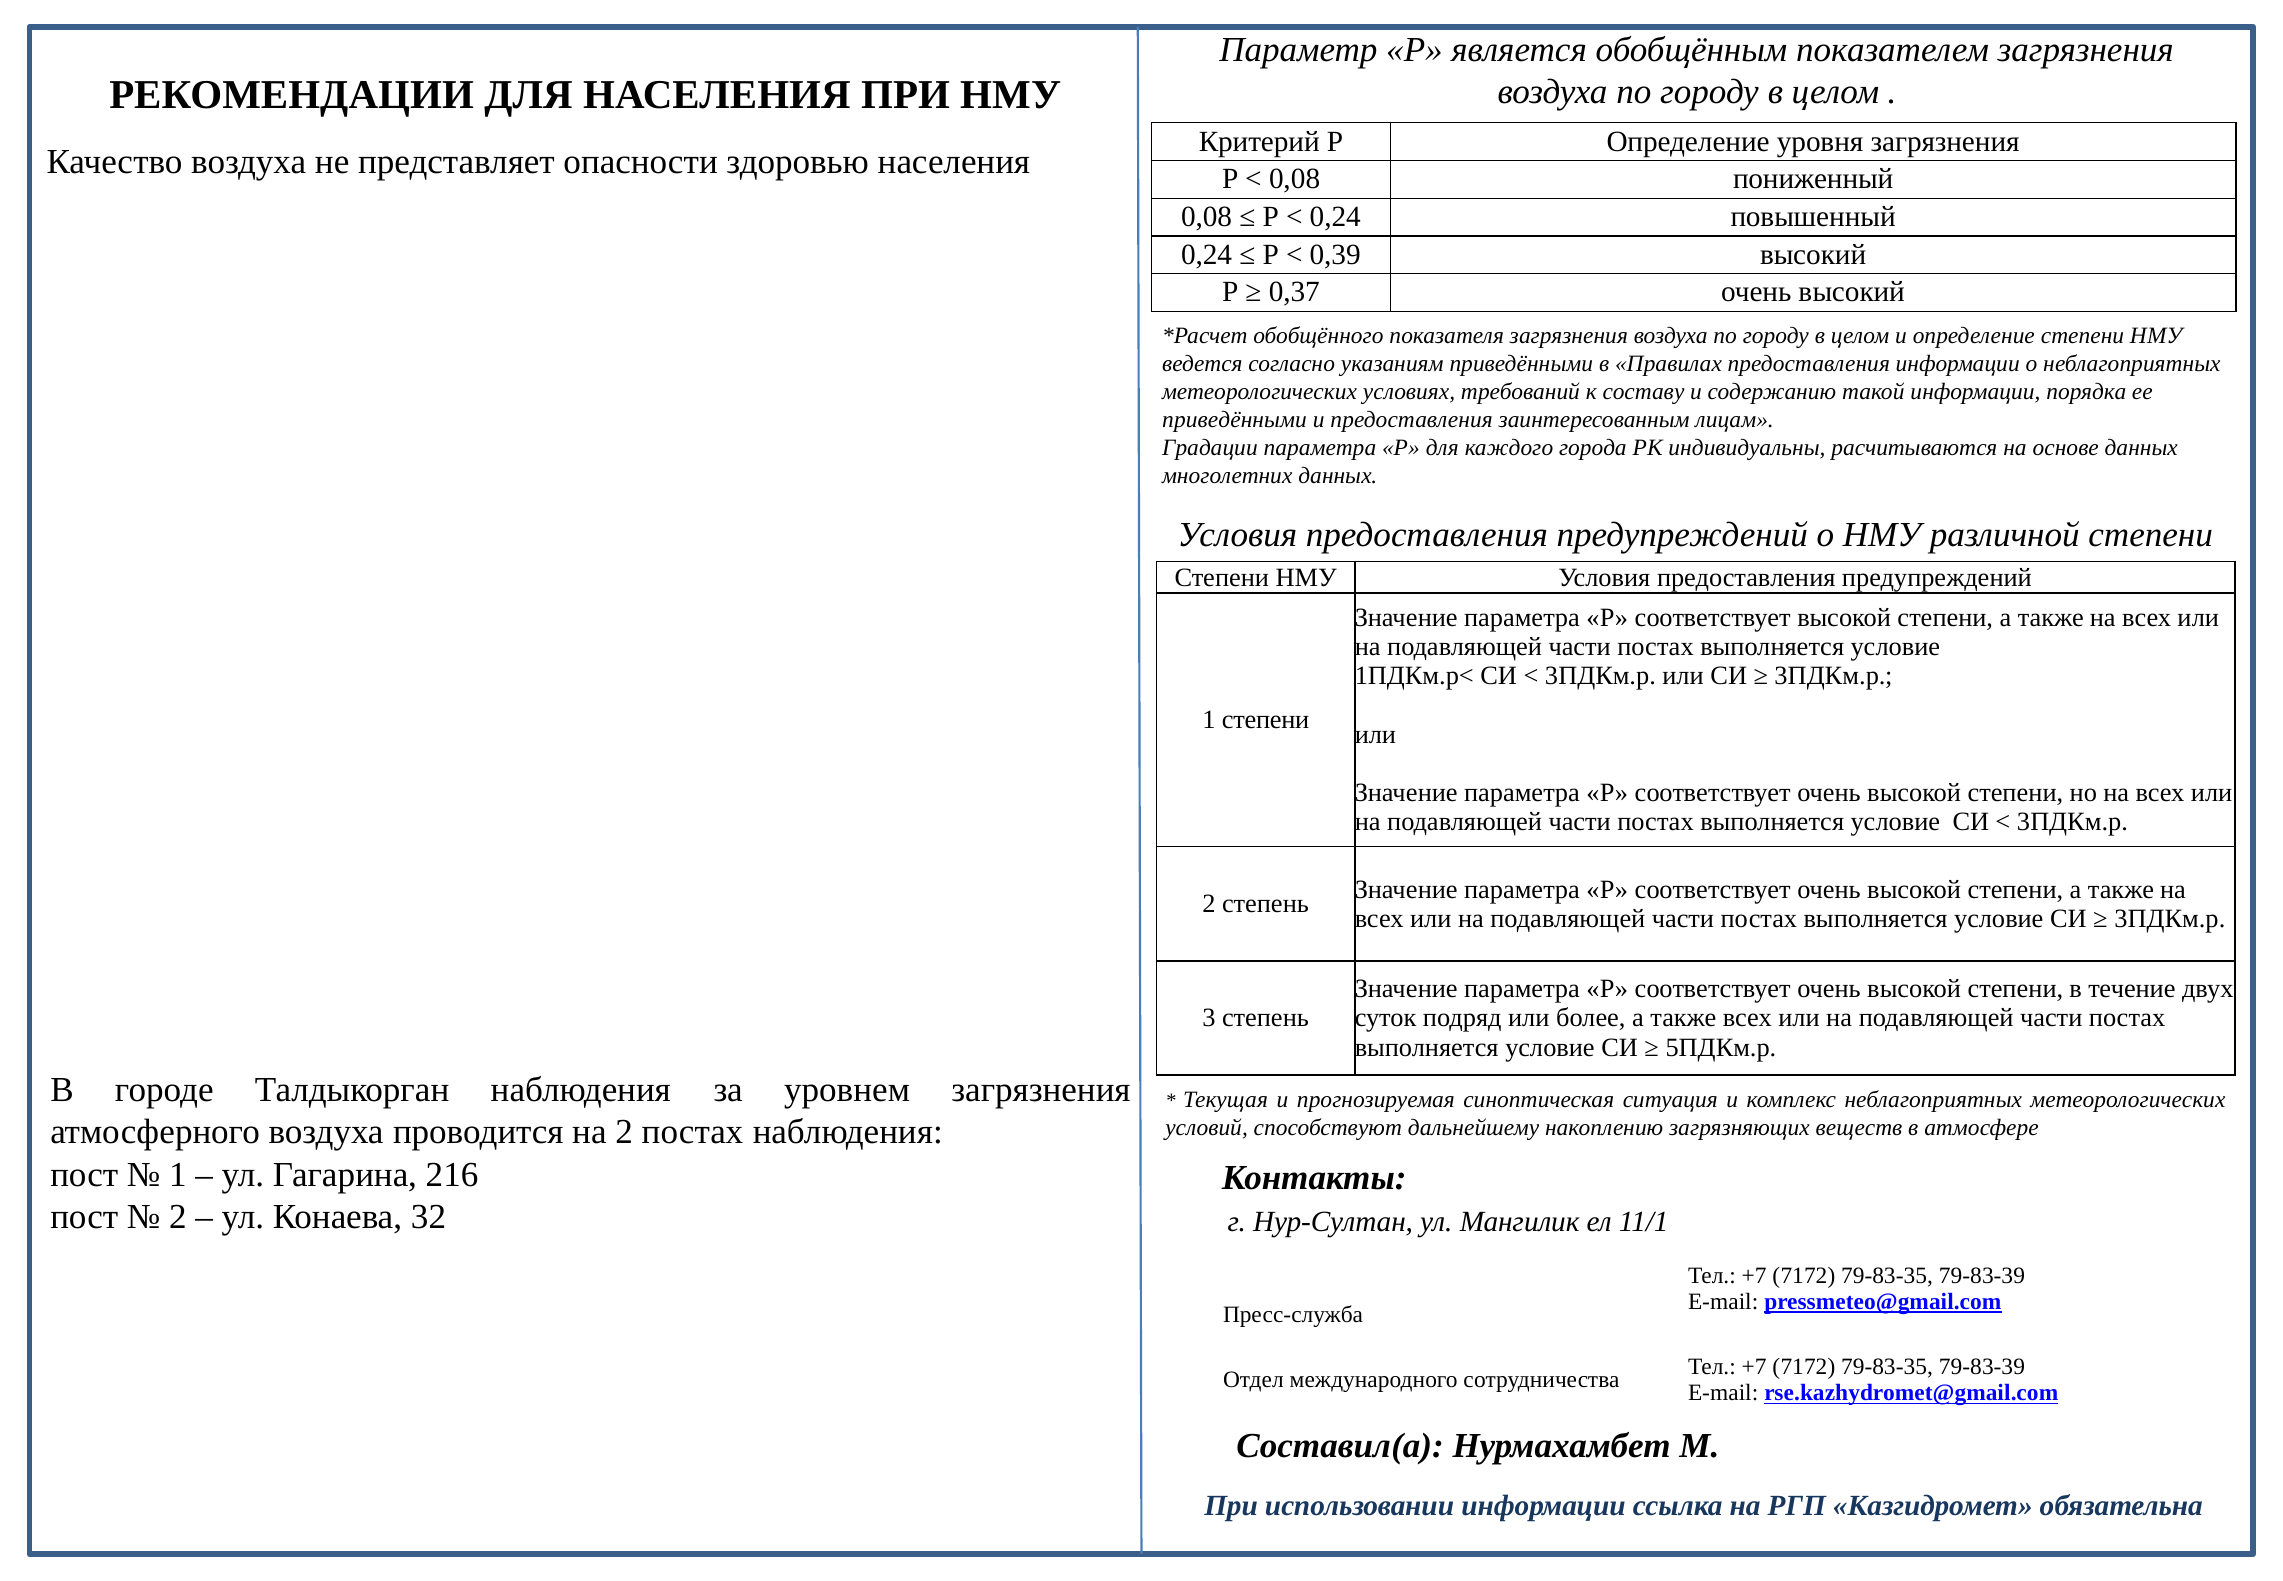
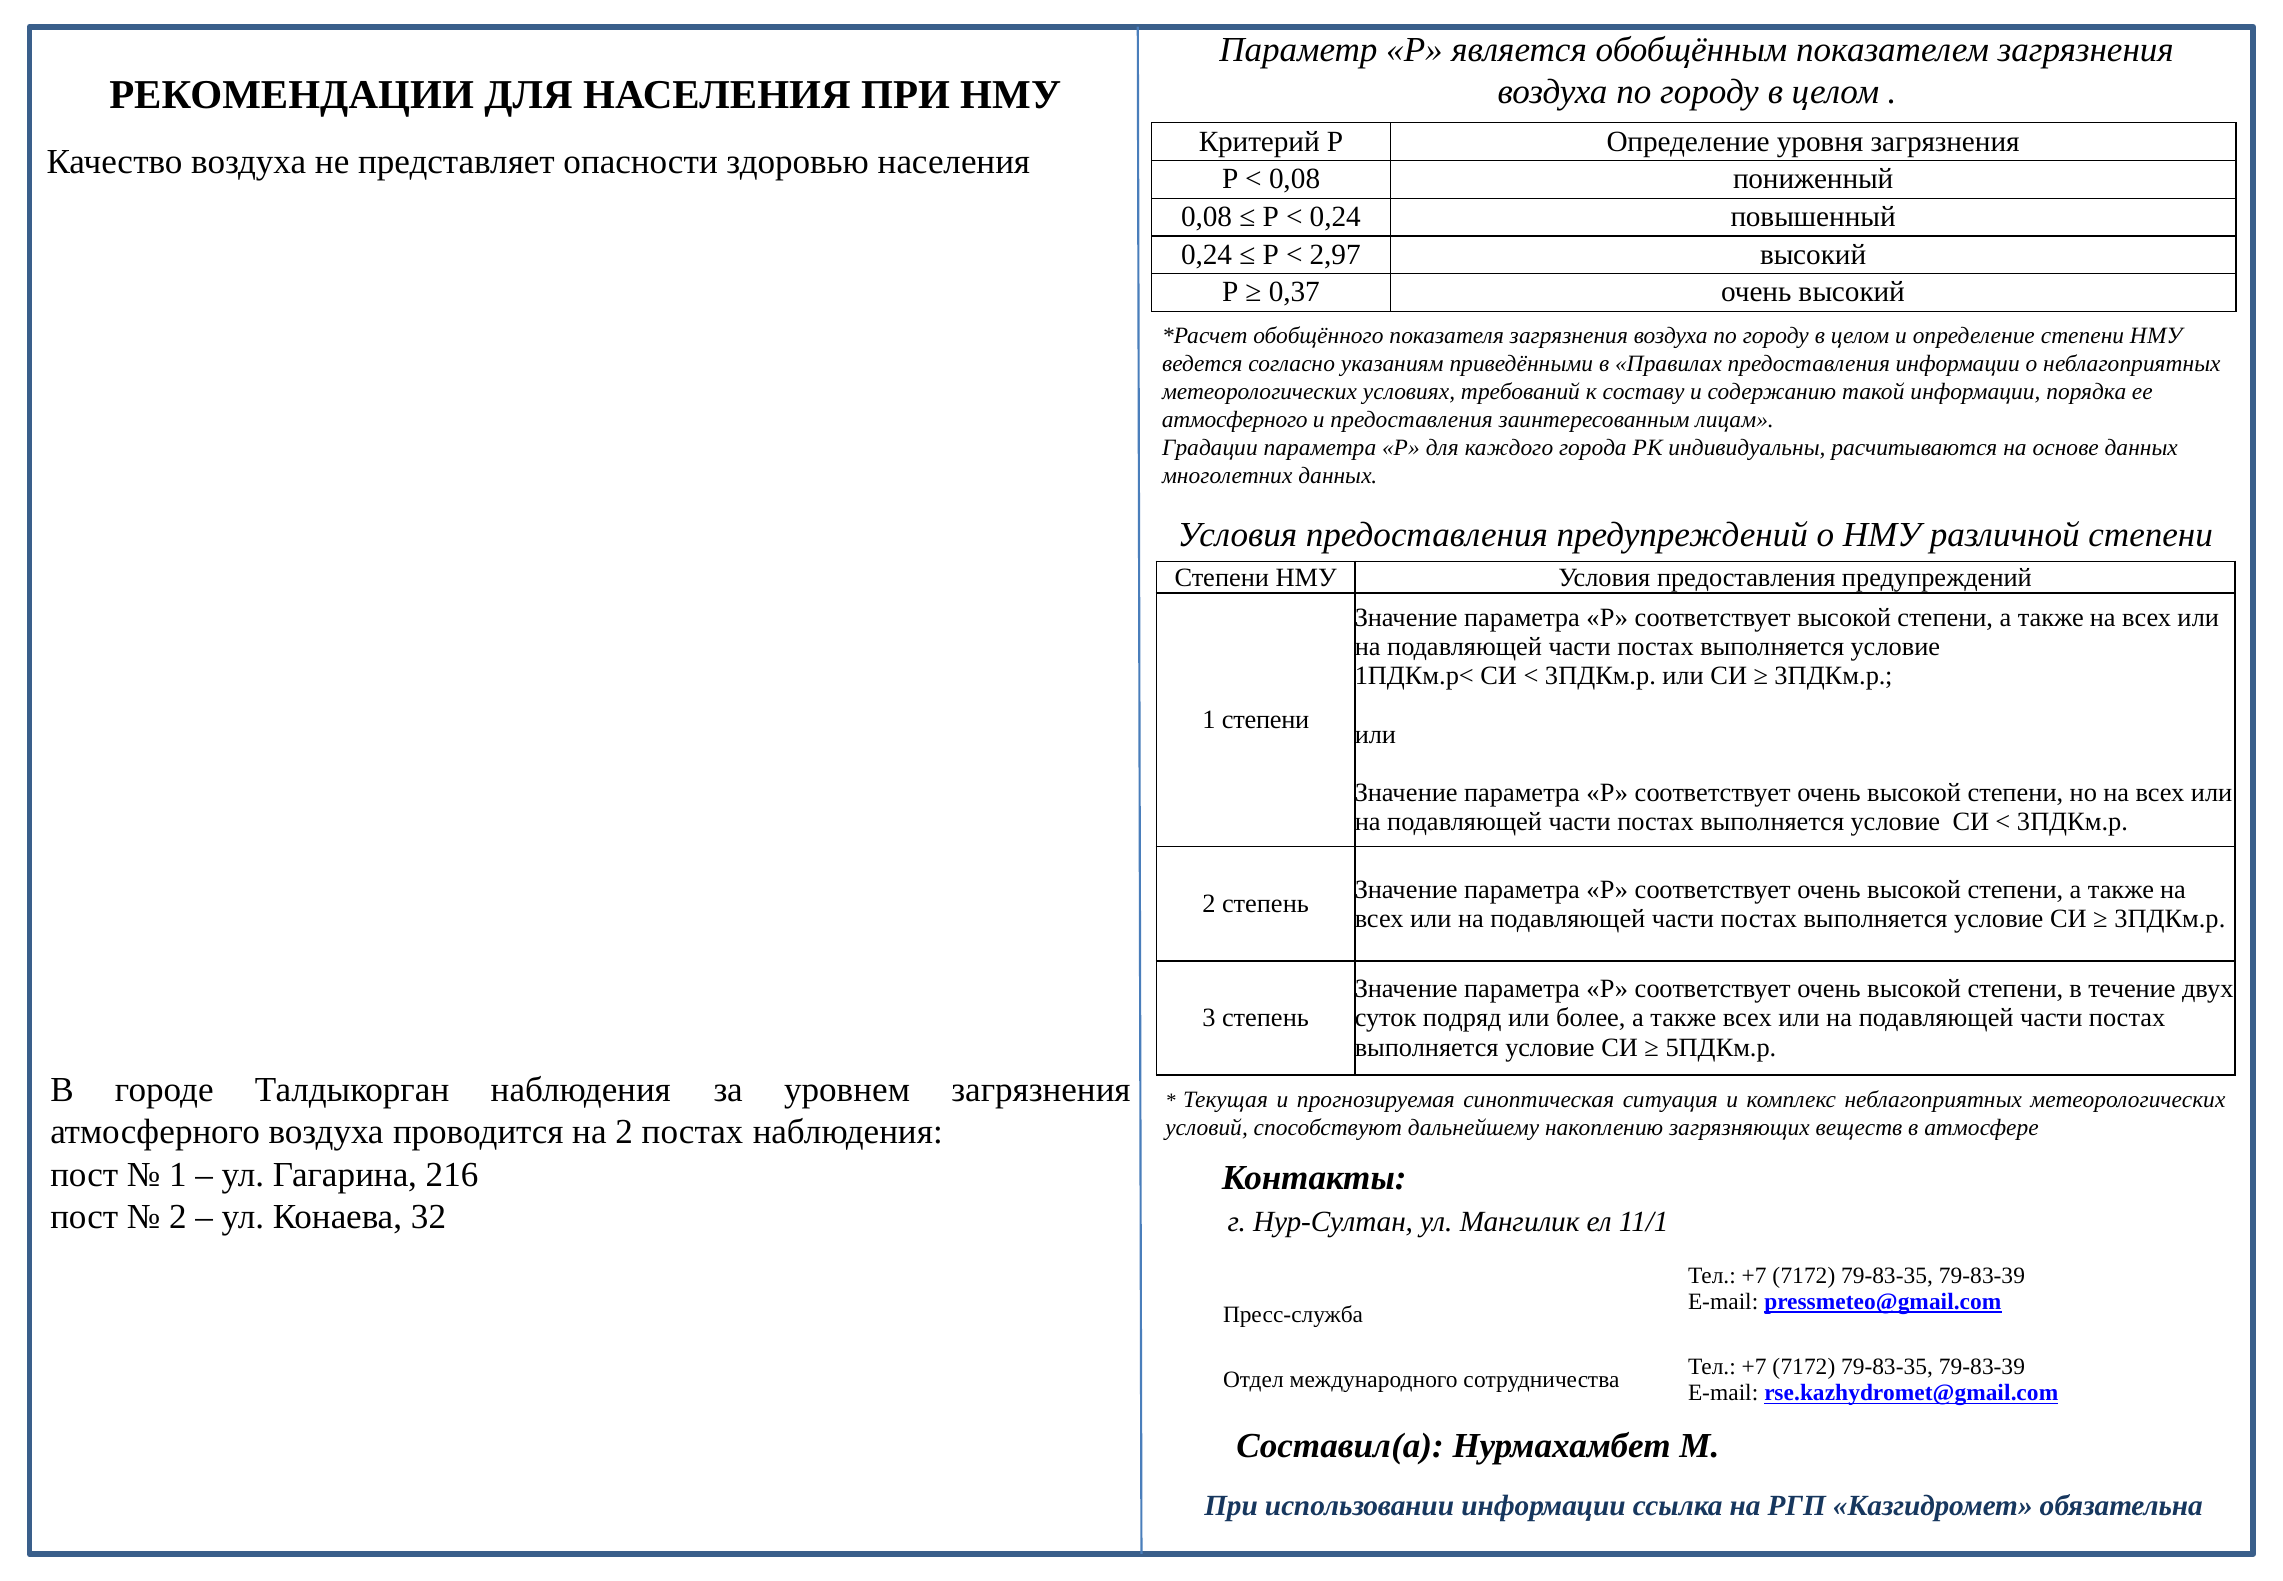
0,39: 0,39 -> 2,97 (1335, 254)
приведёнными: приведёнными -> атмосферного (1235, 419)
